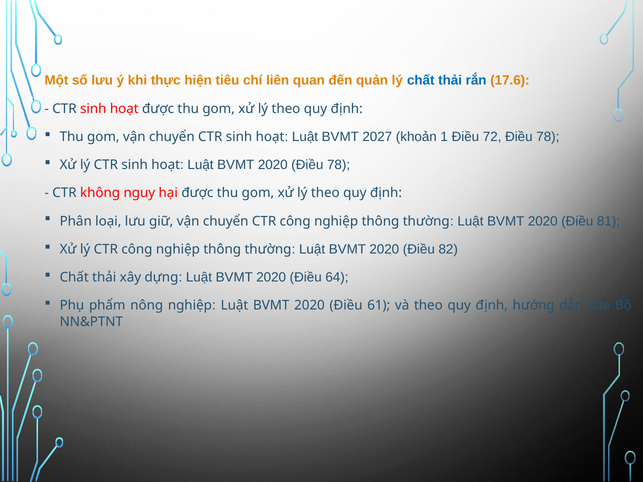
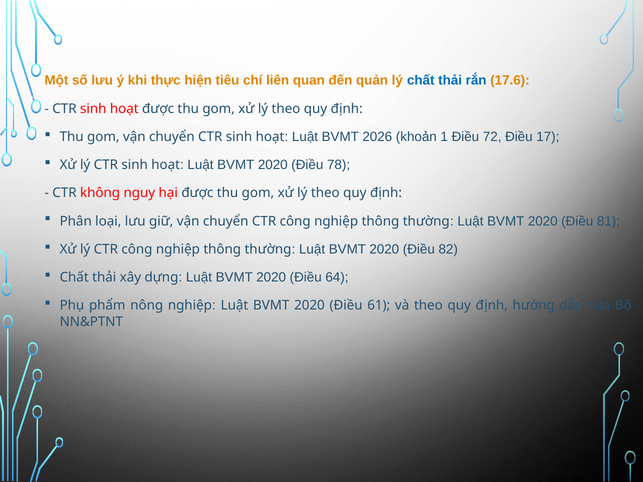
2027: 2027 -> 2026 (377, 137)
72 Điều 78: 78 -> 17 (548, 137)
